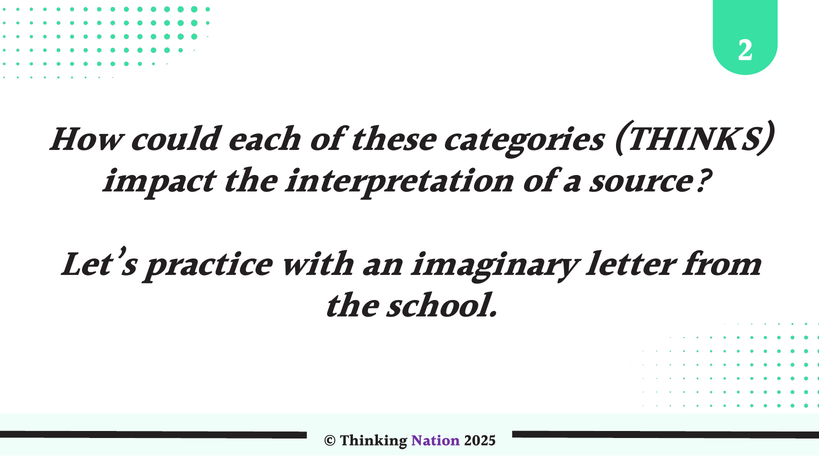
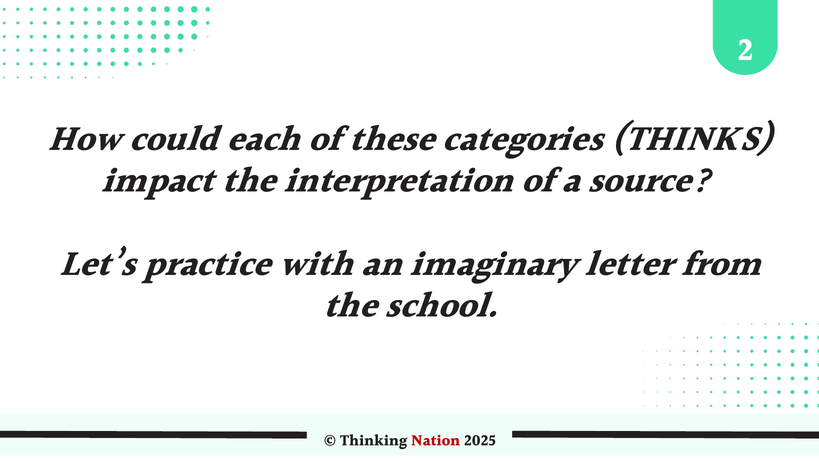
Nation colour: purple -> red (436, 441)
